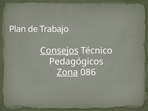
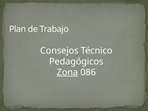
Consejos underline: present -> none (59, 51)
